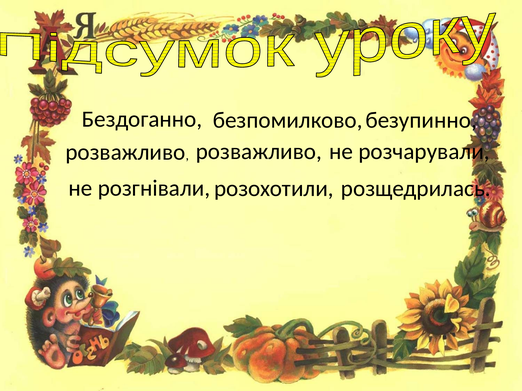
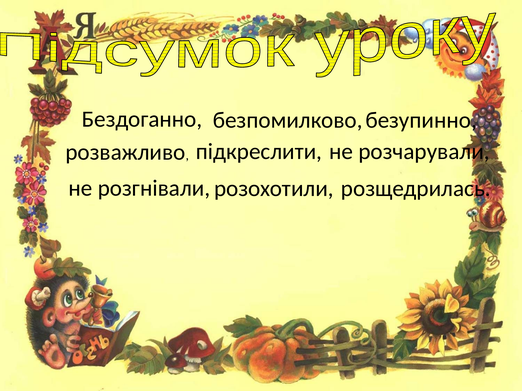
розважливо: розважливо -> підкреслити (259, 152)
